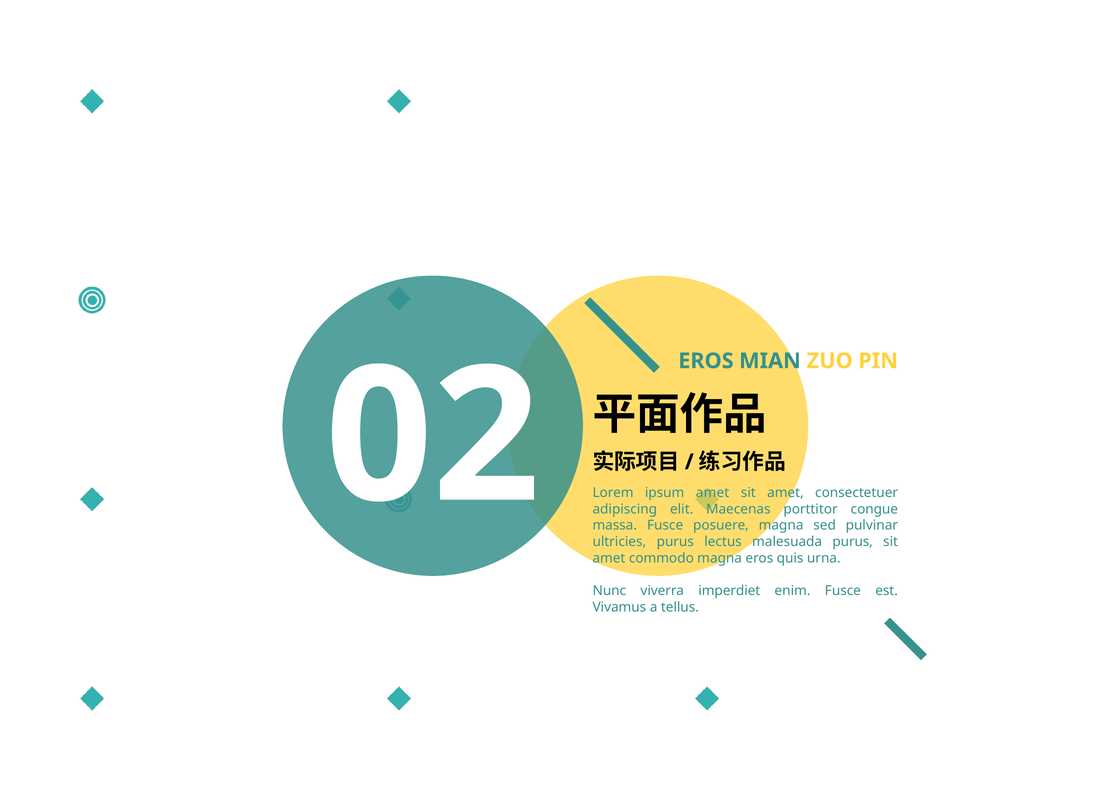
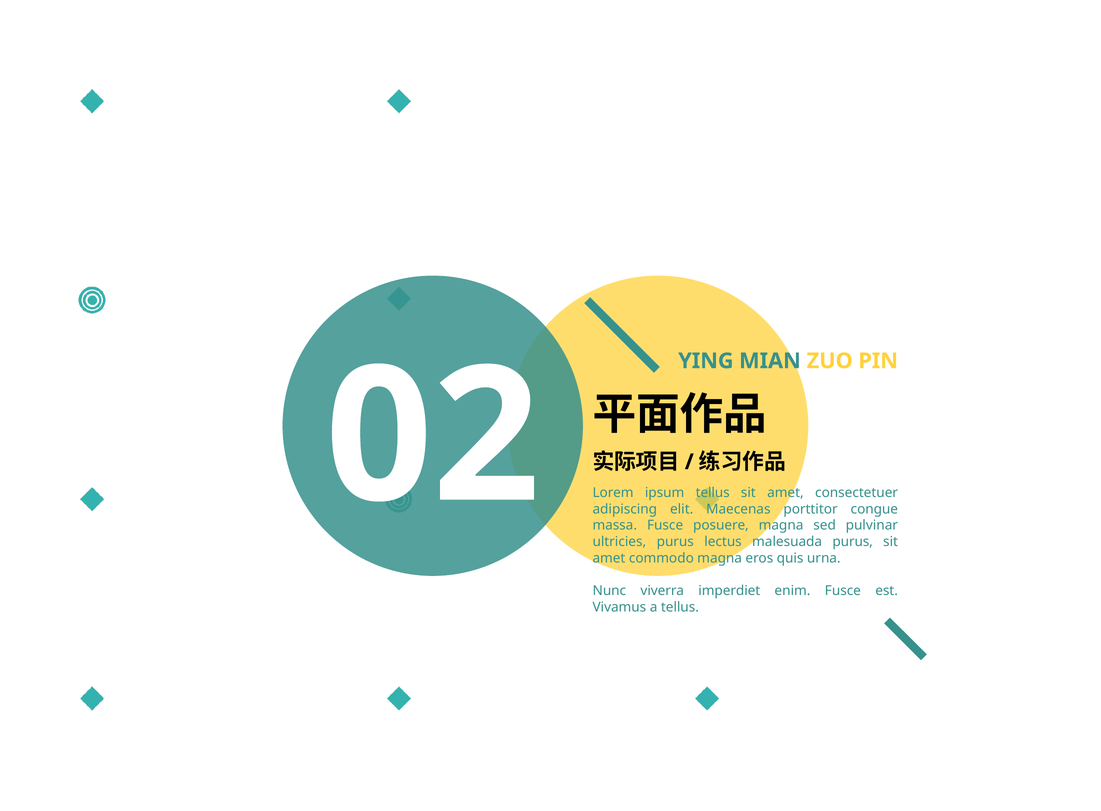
EROS: EROS -> YING (706, 361)
ipsum amet: amet -> tellus (713, 493)
